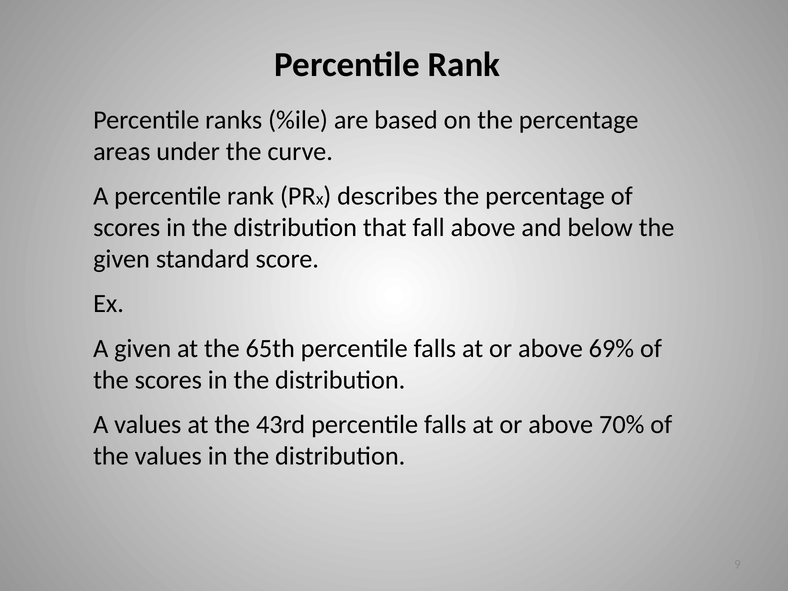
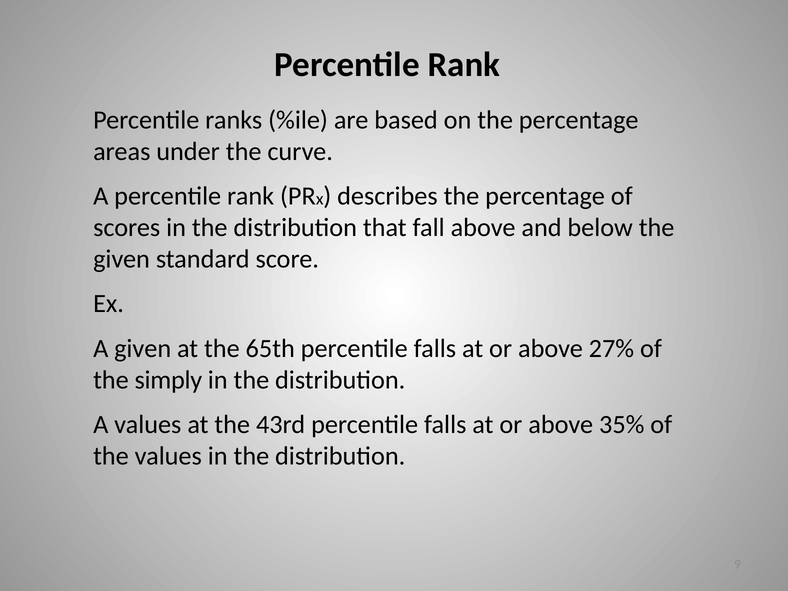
69%: 69% -> 27% (611, 348)
the scores: scores -> simply (168, 380)
70%: 70% -> 35% (622, 425)
